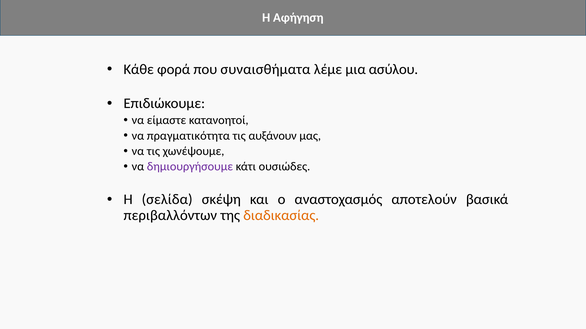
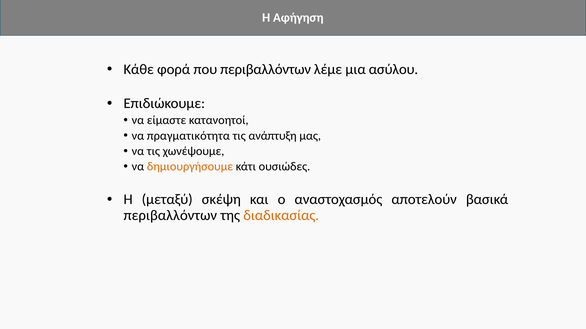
που συναισθήματα: συναισθήματα -> περιβαλλόντων (266, 69)
αυξάνουν: αυξάνουν -> ανάπτυξη (273, 136)
δημιουργήσουμε colour: purple -> orange (190, 167)
σελίδα: σελίδα -> μεταξύ (167, 200)
